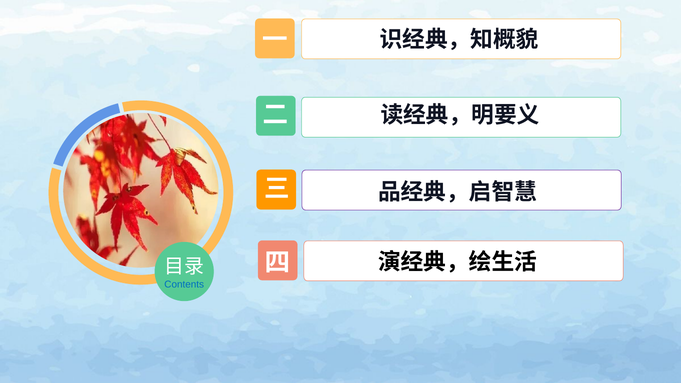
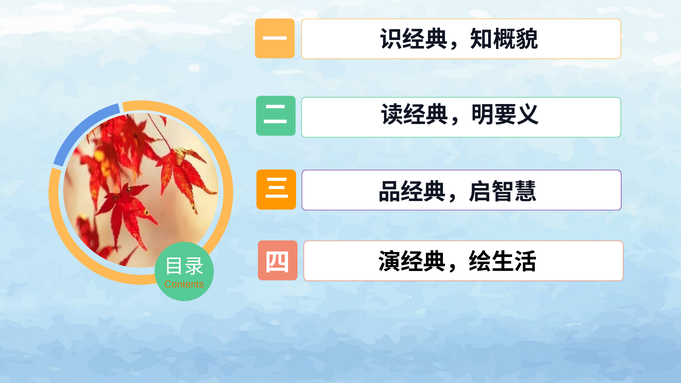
Contents colour: blue -> orange (184, 285)
